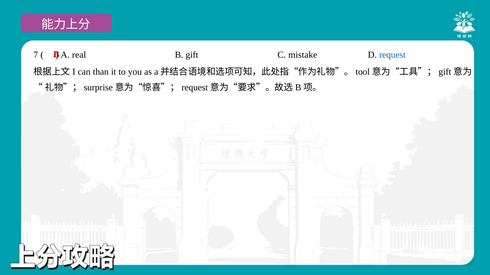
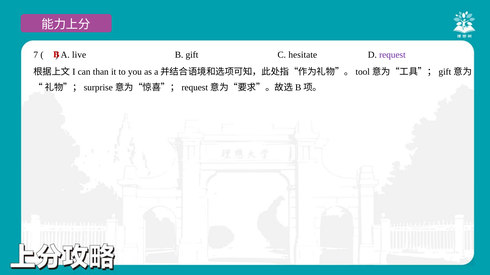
real: real -> live (79, 55)
mistake: mistake -> hesitate (303, 55)
request colour: blue -> purple (392, 55)
